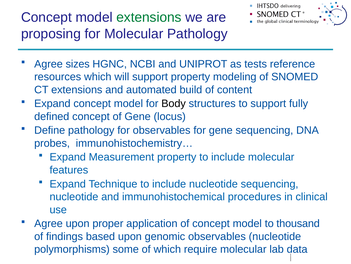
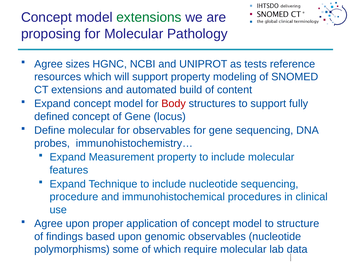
Body colour: black -> red (174, 103)
Define pathology: pathology -> molecular (91, 130)
nucleotide: nucleotide -> procedure (74, 196)
thousand: thousand -> structure (298, 223)
